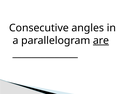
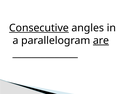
Consecutive underline: none -> present (39, 28)
